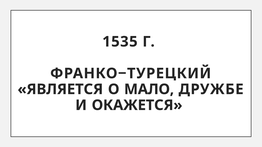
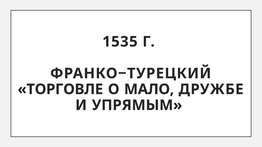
ЯВЛЯЕТСЯ: ЯВЛЯЕТСЯ -> ТОРГОВЛЕ (60, 90)
ОКАЖЕТСЯ: ОКАЖЕТСЯ -> УПРЯМЫМ (137, 105)
